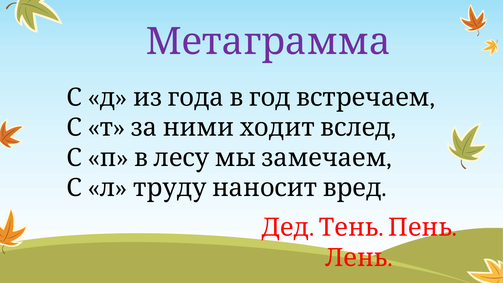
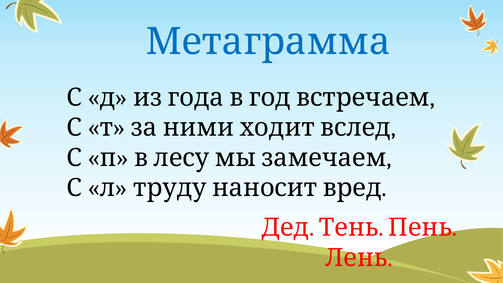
Метаграмма colour: purple -> blue (268, 42)
